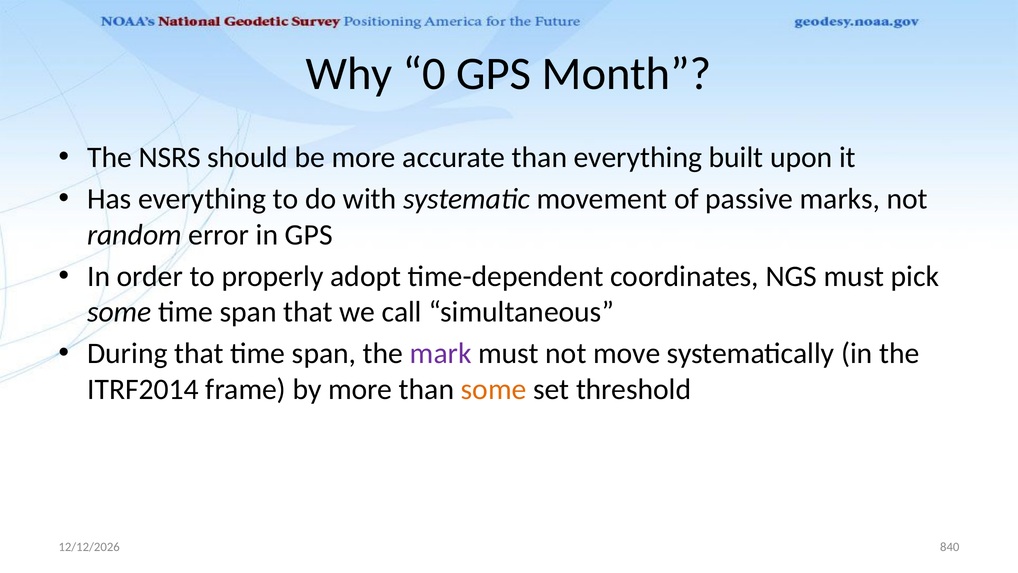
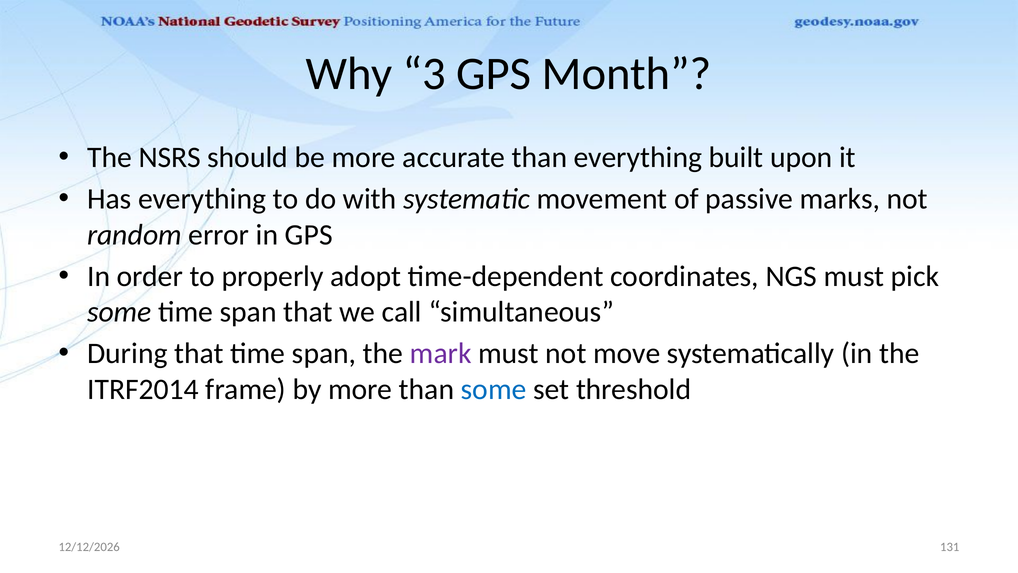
0: 0 -> 3 (424, 74)
some colour: orange -> blue (494, 389)
840: 840 -> 131 (950, 547)
